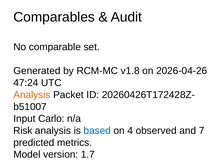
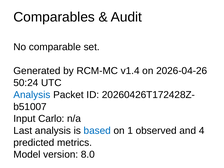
v1.8: v1.8 -> v1.4 (130, 71)
47:24: 47:24 -> 50:24 (26, 83)
Analysis colour: orange -> blue (32, 95)
Risk: Risk -> Last (23, 131)
4: 4 -> 1 (130, 131)
7: 7 -> 4 (202, 131)
1.7: 1.7 -> 8.0 (88, 155)
